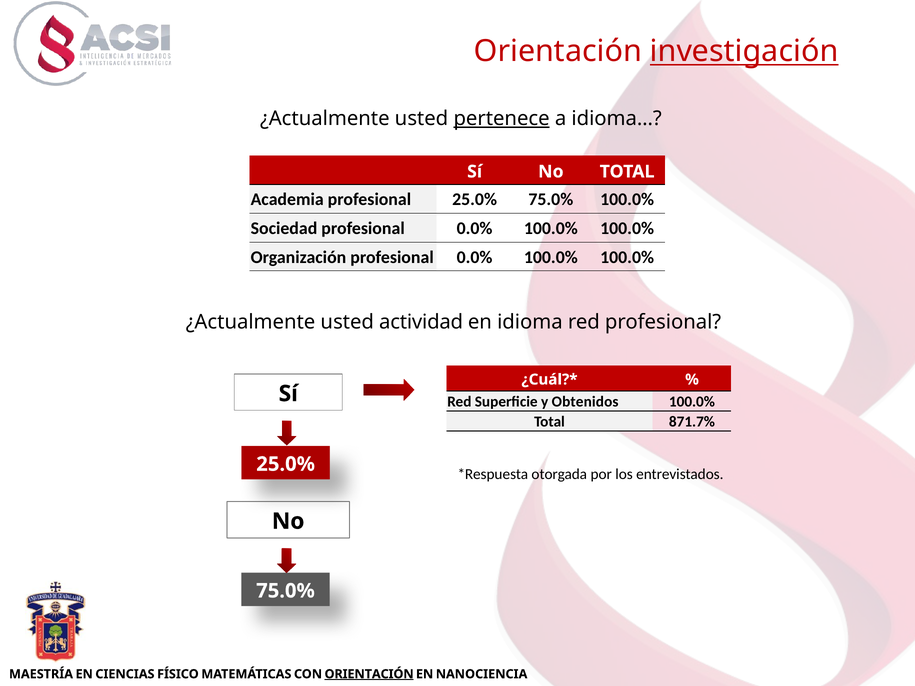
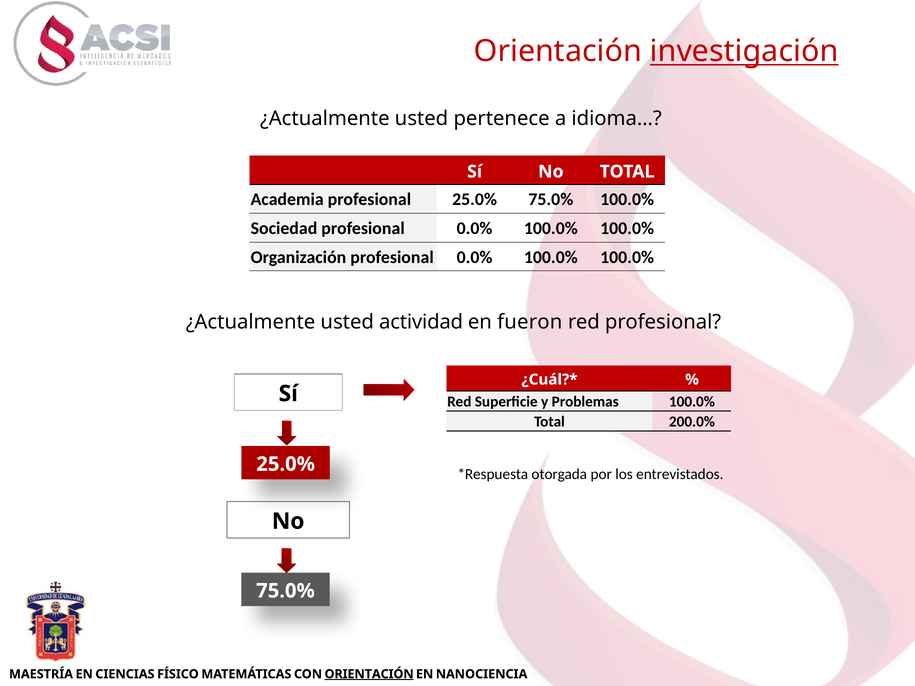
pertenece underline: present -> none (502, 119)
idioma: idioma -> fueron (530, 322)
Obtenidos: Obtenidos -> Problemas (585, 402)
871.7%: 871.7% -> 200.0% (692, 422)
